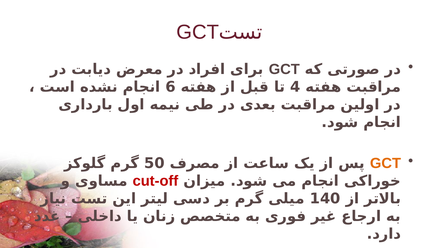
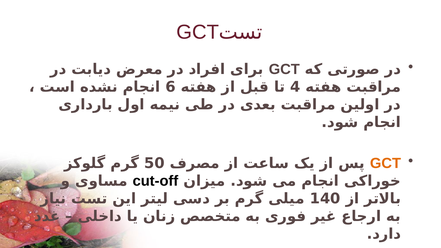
cut-off colour: red -> black (155, 181)
